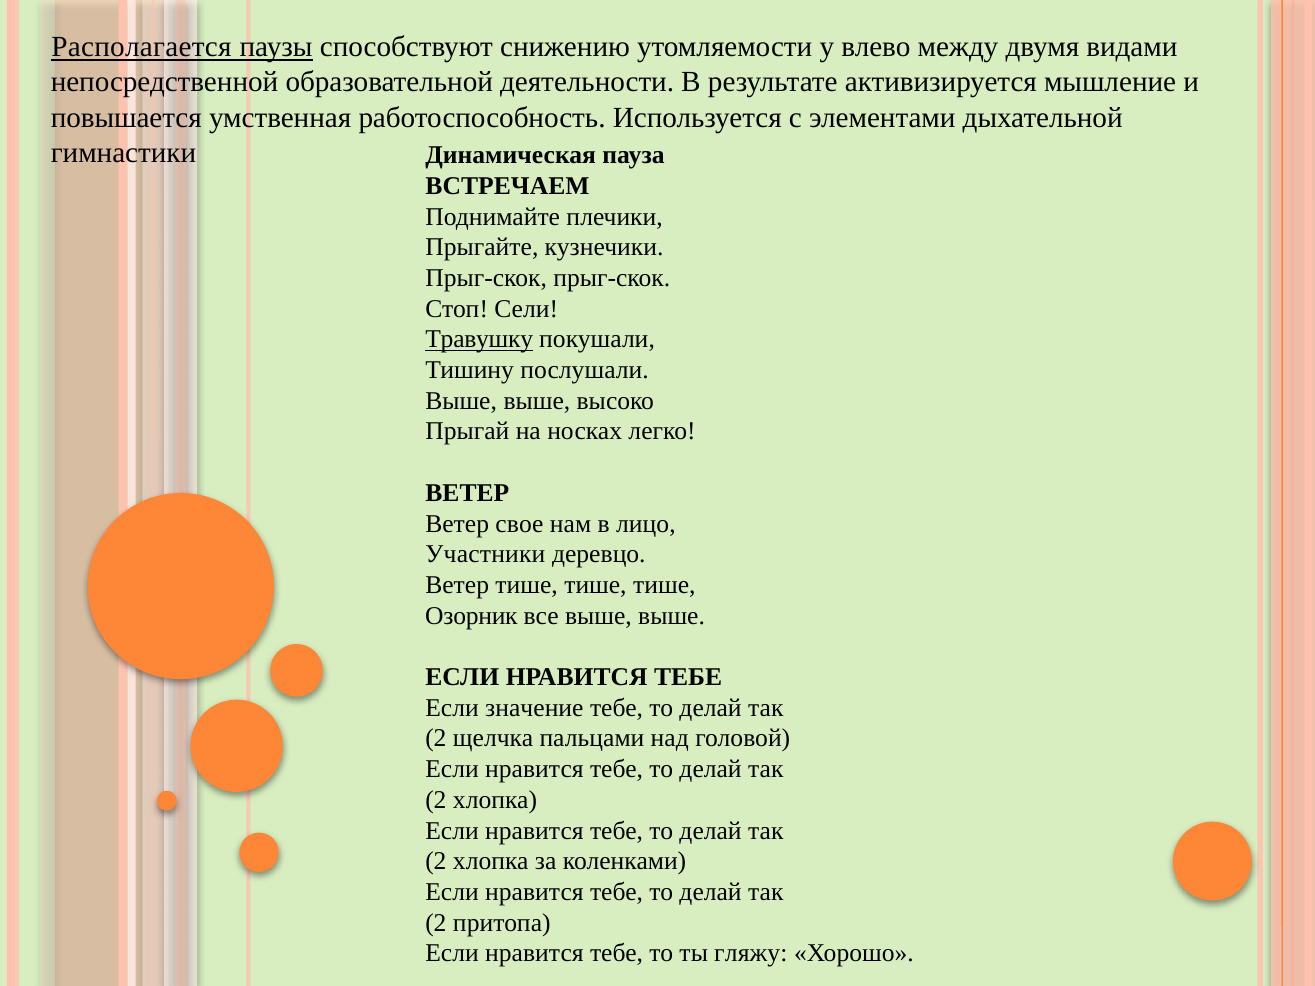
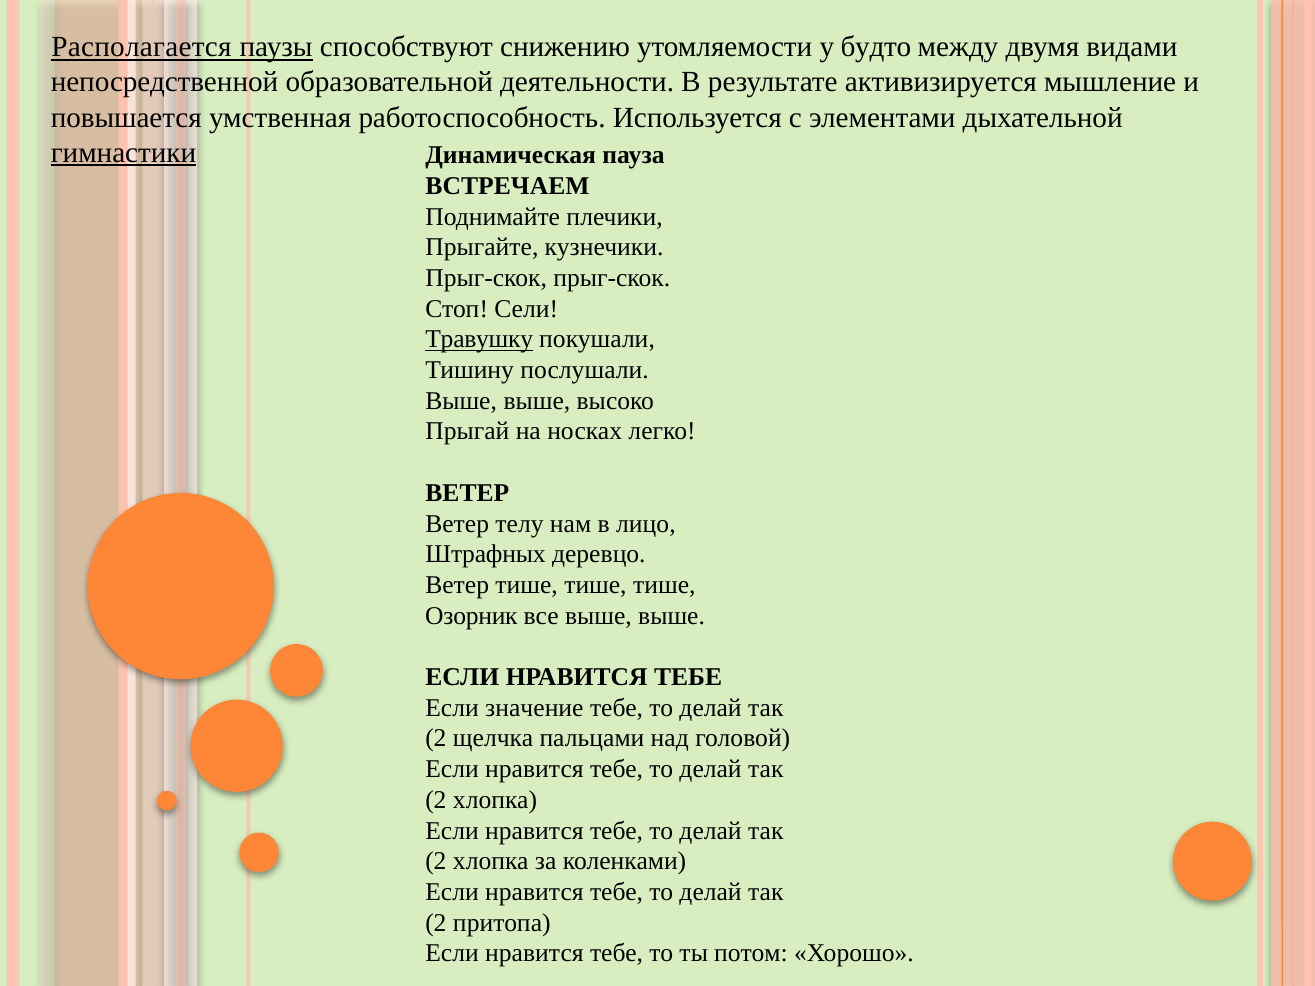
влево: влево -> будто (876, 47)
гимнастики underline: none -> present (123, 152)
свое: свое -> телу (520, 524)
Участники: Участники -> Штрафных (486, 554)
гляжу: гляжу -> потом (751, 954)
